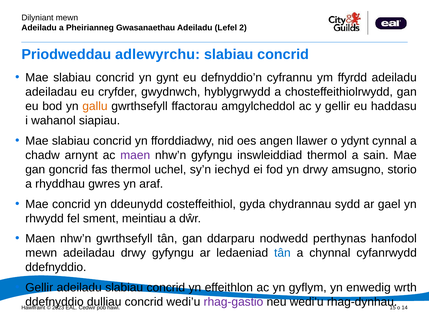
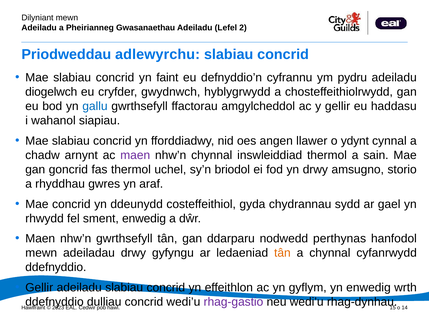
gynt: gynt -> faint (167, 78)
ffyrdd: ffyrdd -> pydru (352, 78)
adeiladau: adeiladau -> diogelwch (51, 92)
gallu colour: orange -> blue (95, 106)
nhw’n gyfyngu: gyfyngu -> chynnal (212, 155)
iechyd: iechyd -> briodol (232, 169)
sment meintiau: meintiau -> enwedig (144, 218)
tân colour: blue -> orange (282, 253)
